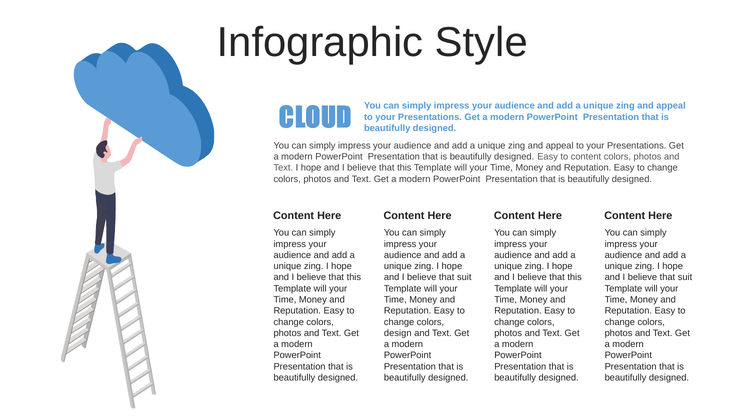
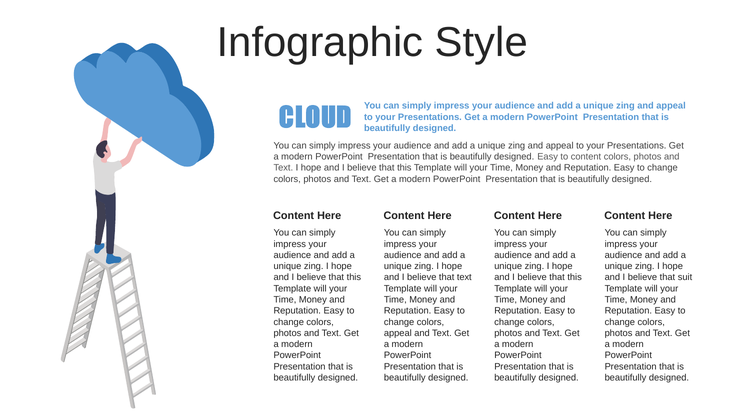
suit: suit -> text (464, 277)
design: design -> appeal (398, 333)
